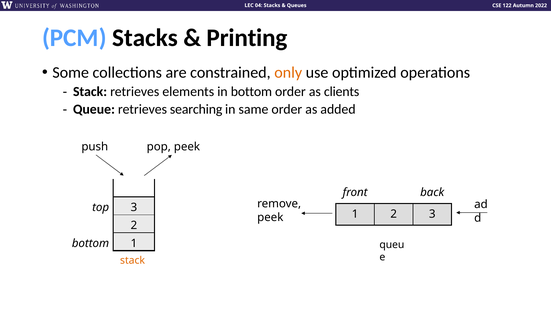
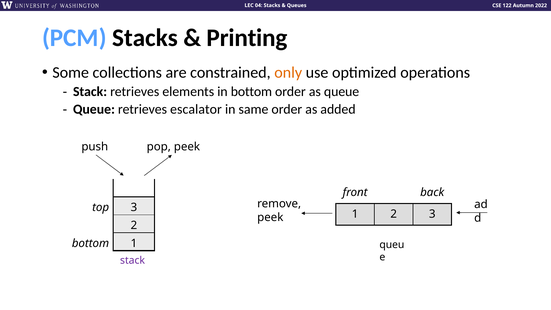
as clients: clients -> queue (342, 92)
searching: searching -> escalator (196, 109)
stack colour: orange -> purple (133, 260)
